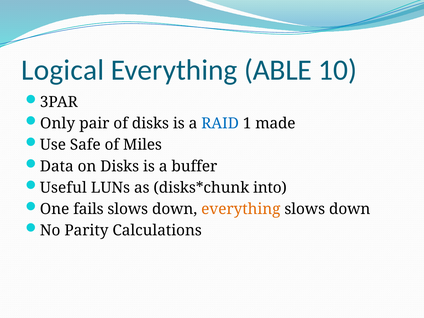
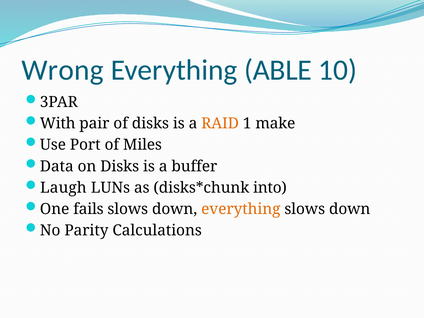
Logical: Logical -> Wrong (63, 70)
Only: Only -> With (58, 124)
RAID colour: blue -> orange (220, 124)
made: made -> make (275, 124)
Safe: Safe -> Port (85, 145)
Useful: Useful -> Laugh (63, 188)
